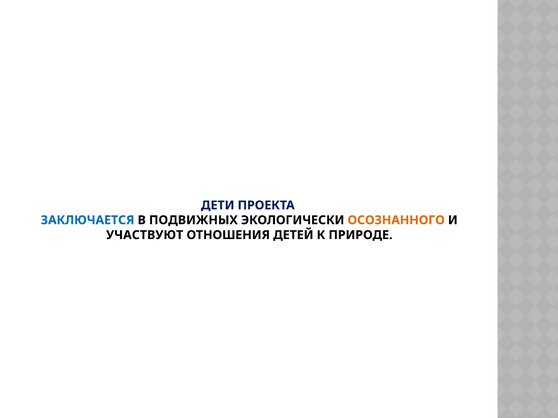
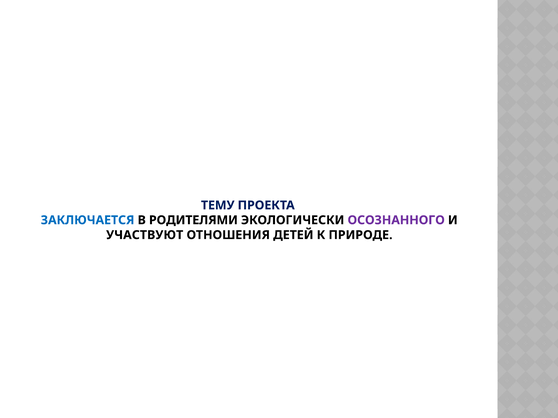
ДЕТИ: ДЕТИ -> ТЕМУ (218, 206)
ПОДВИЖНЫХ: ПОДВИЖНЫХ -> РОДИТЕЛЯМИ (193, 220)
ОСОЗНАННОГО colour: orange -> purple (396, 220)
